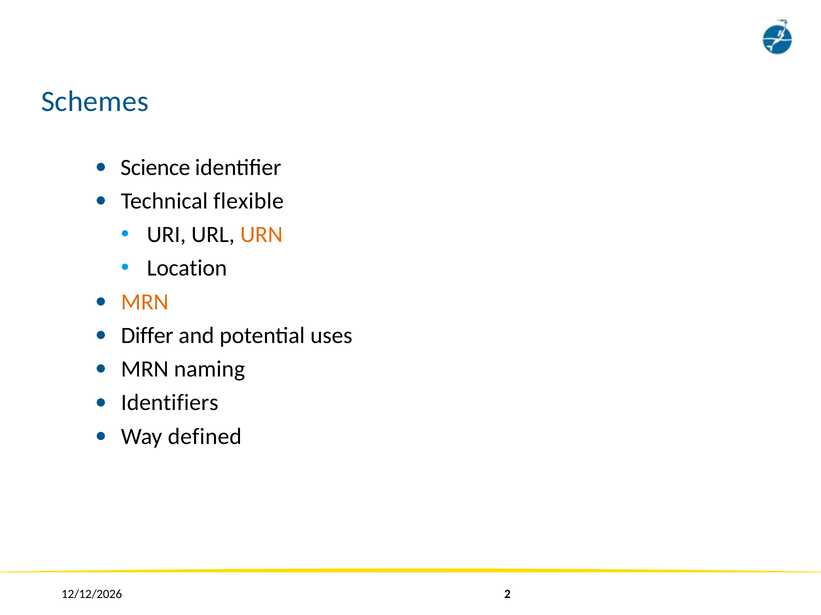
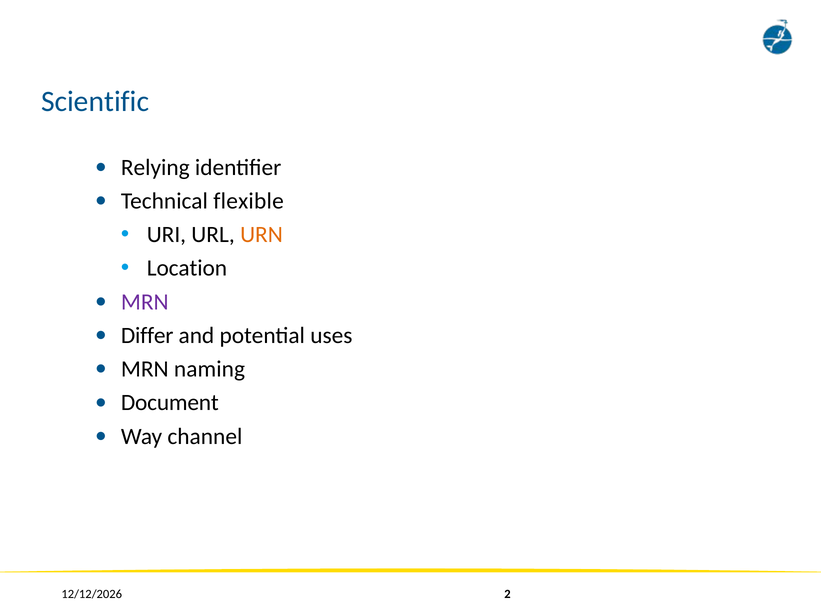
Schemes: Schemes -> Scientific (95, 101)
Science: Science -> Relying (155, 168)
MRN colour: orange -> purple (145, 302)
Identifiers: Identifiers -> Document (170, 403)
defined: defined -> channel (205, 437)
